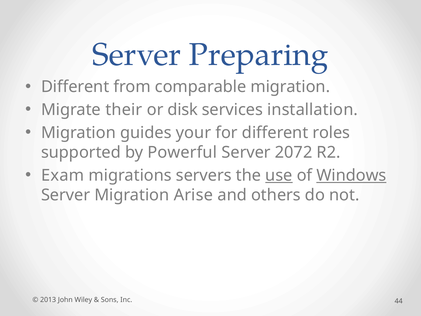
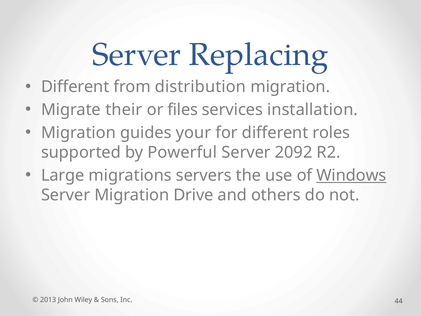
Preparing: Preparing -> Replacing (259, 55)
comparable: comparable -> distribution (201, 87)
disk: disk -> files (183, 110)
2072: 2072 -> 2092 (294, 152)
Exam: Exam -> Large (63, 175)
use underline: present -> none (279, 175)
Arise: Arise -> Drive (193, 195)
